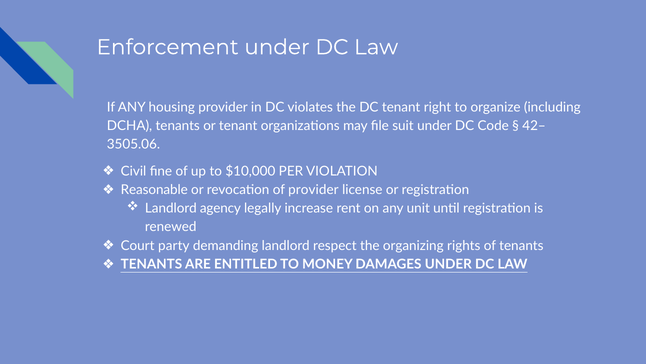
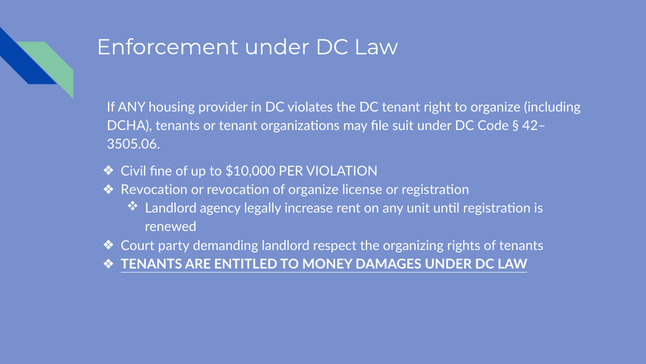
Reasonable: Reasonable -> Revocation (154, 189)
of provider: provider -> organize (313, 189)
